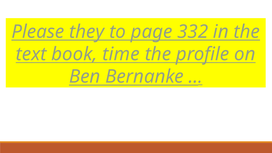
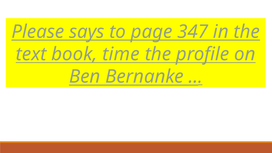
they: they -> says (87, 32)
332: 332 -> 347 (193, 32)
